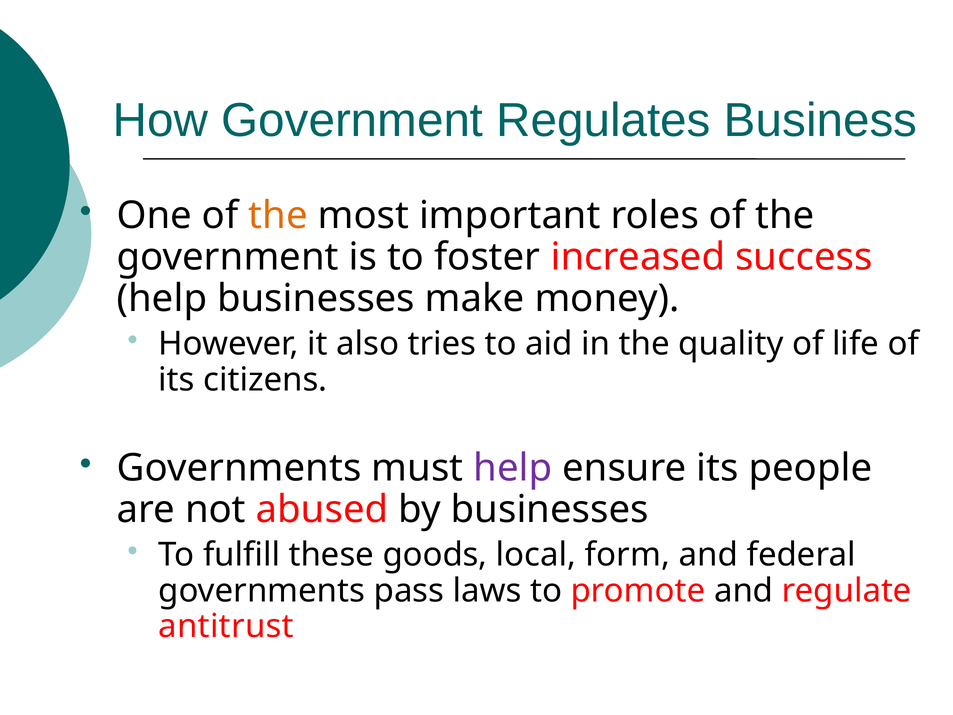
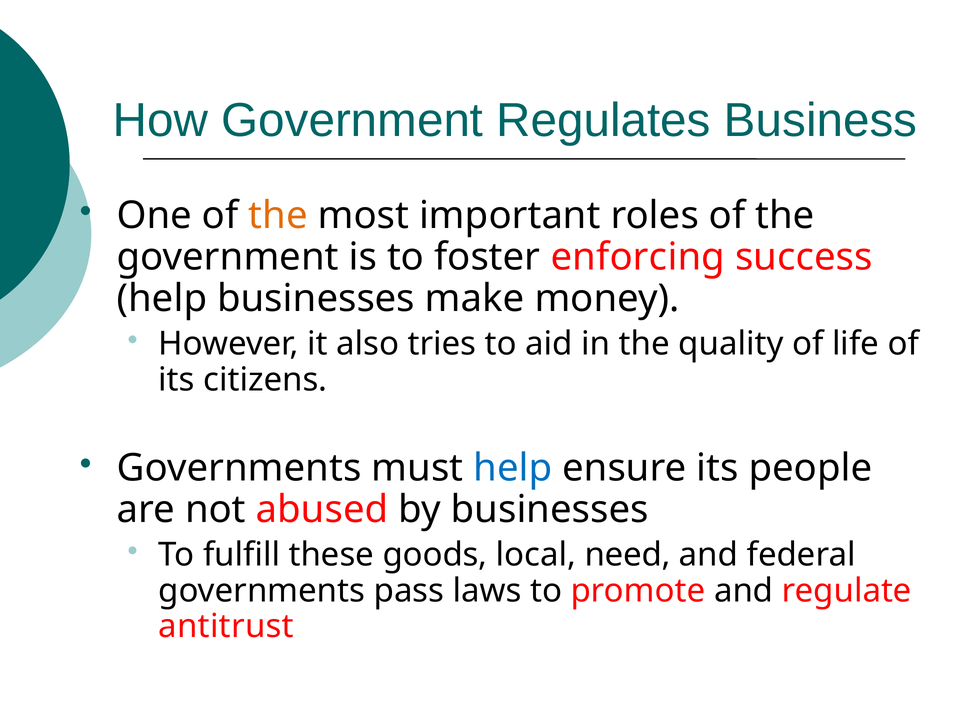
increased: increased -> enforcing (638, 257)
help colour: purple -> blue (513, 468)
form: form -> need (628, 555)
